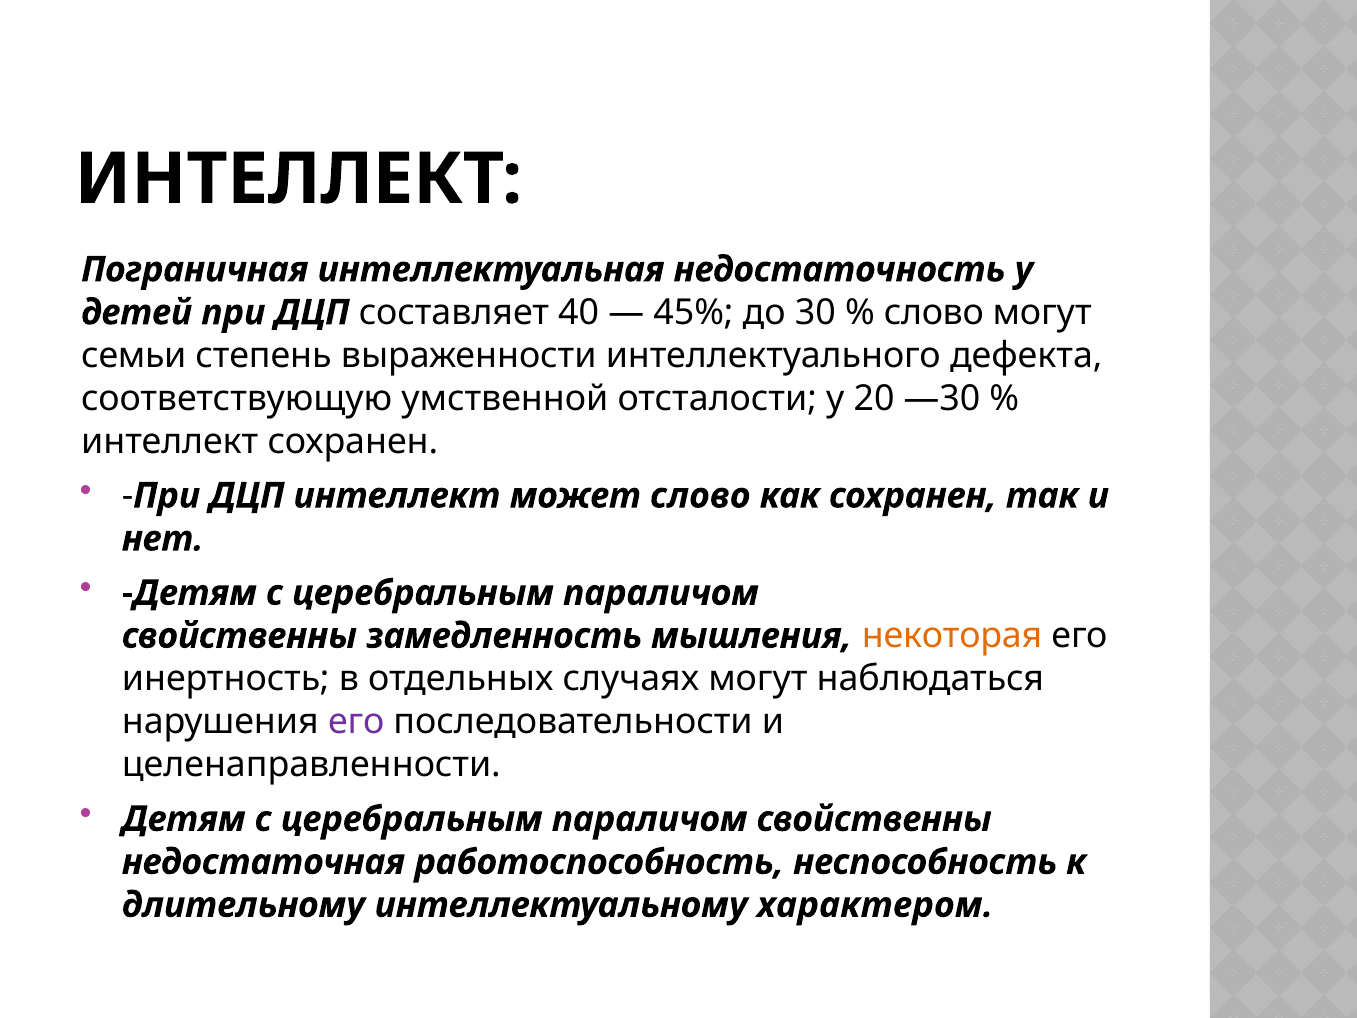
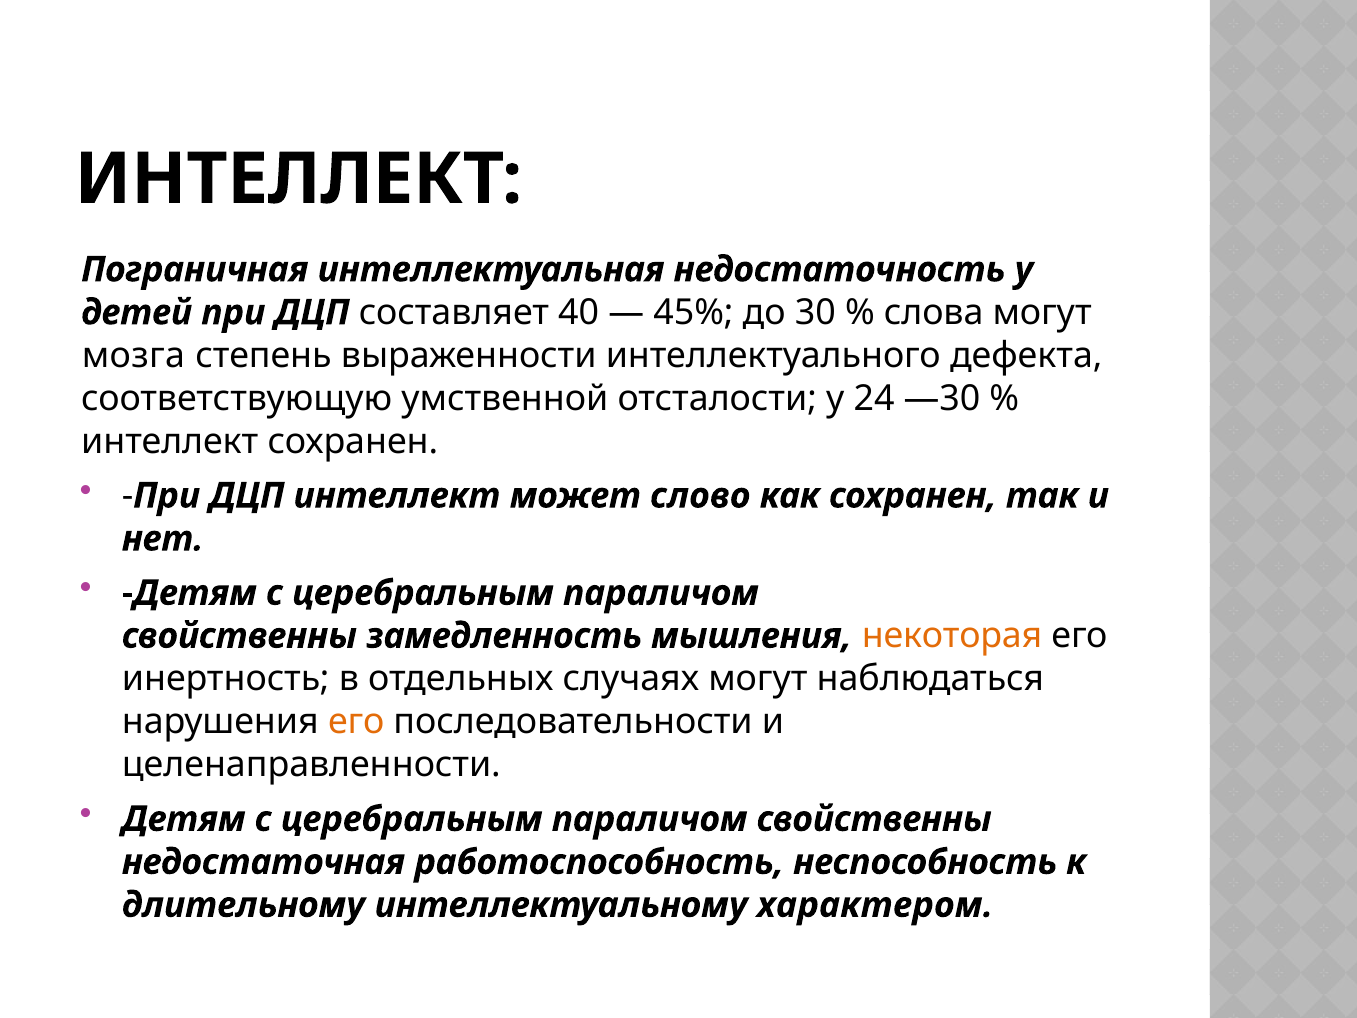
слово: слово -> слова (934, 312)
семьи: семьи -> мозга (133, 355)
20: 20 -> 24 (874, 398)
его colour: purple -> orange (356, 722)
